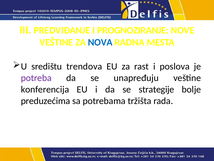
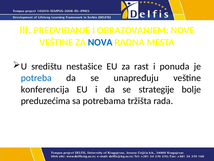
PROGNOZIRANJE: PROGNOZIRANJE -> OBRAZOVANJEM (133, 30)
trendova: trendova -> nestašice (84, 66)
poslova: poslova -> ponuda (175, 66)
potreba colour: purple -> blue (36, 78)
